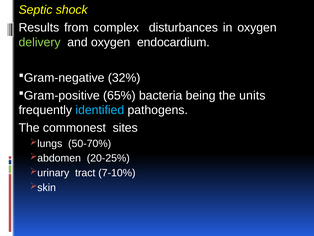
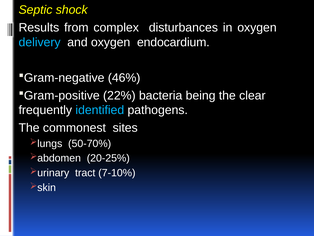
delivery colour: light green -> light blue (40, 42)
32%: 32% -> 46% (124, 78)
65%: 65% -> 22% (119, 95)
units: units -> clear (252, 95)
